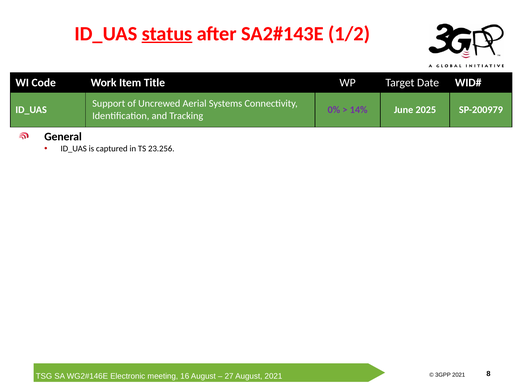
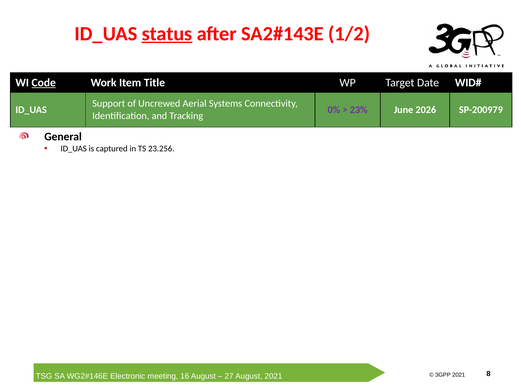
Code underline: none -> present (44, 83)
14%: 14% -> 23% (359, 110)
2025: 2025 -> 2026 (426, 110)
